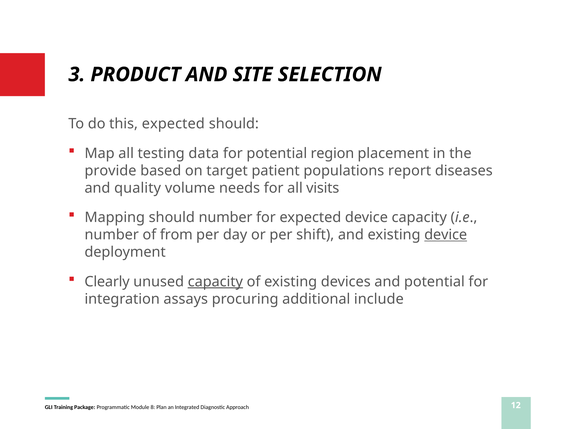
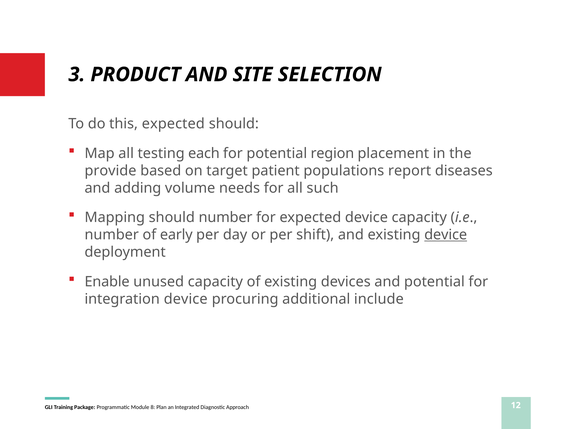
data: data -> each (204, 153)
quality: quality -> adding (138, 188)
visits: visits -> such (323, 188)
from: from -> early (176, 235)
Clearly: Clearly -> Enable (107, 282)
capacity underline: present -> none (215, 282)
integration assays: assays -> device (186, 299)
